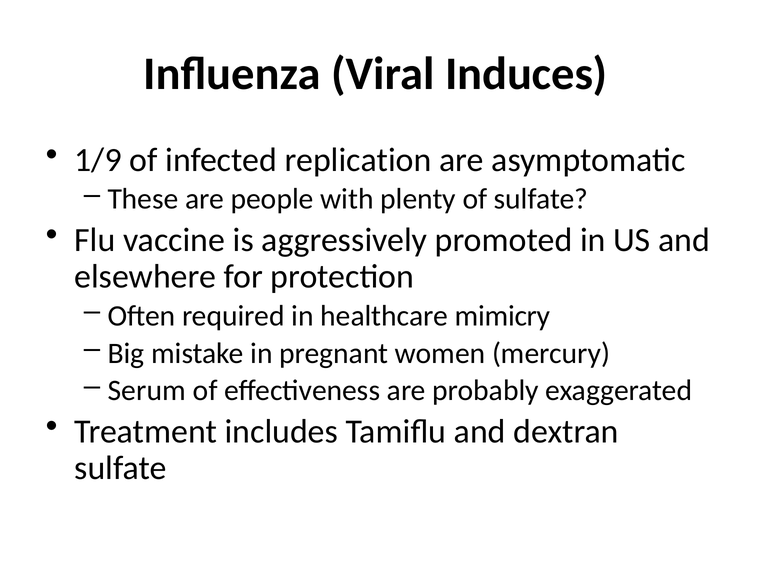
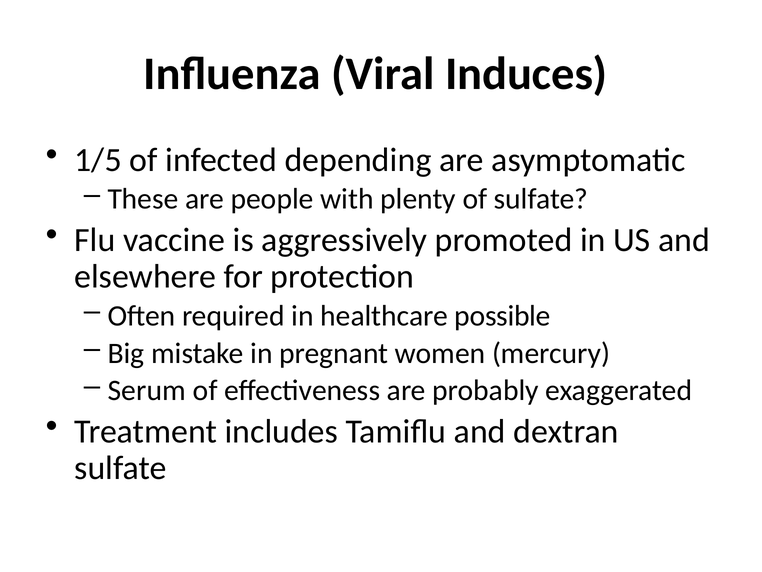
1/9: 1/9 -> 1/5 (98, 160)
replication: replication -> depending (358, 160)
mimicry: mimicry -> possible (503, 316)
